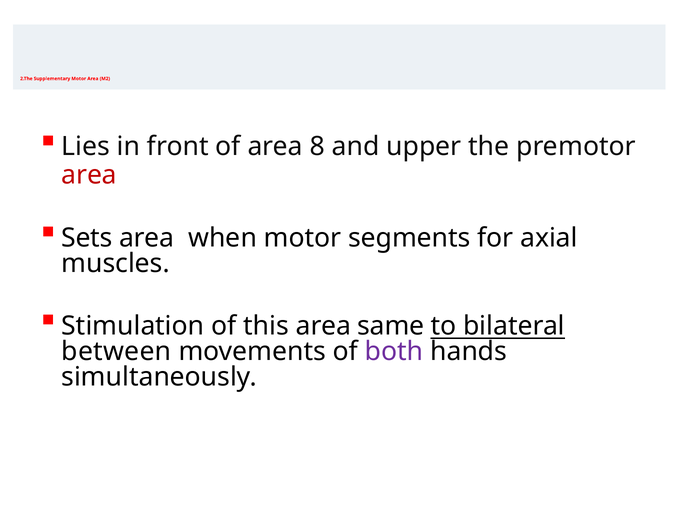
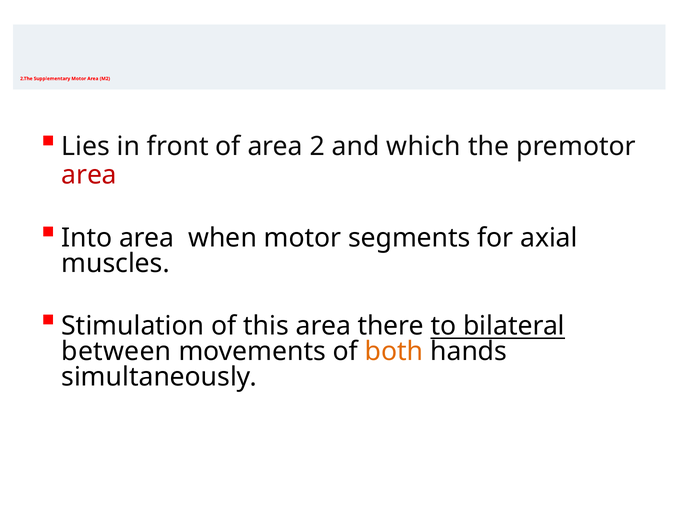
8: 8 -> 2 (317, 146)
upper: upper -> which (424, 146)
Sets: Sets -> Into (87, 238)
same: same -> there (391, 326)
both colour: purple -> orange (394, 351)
